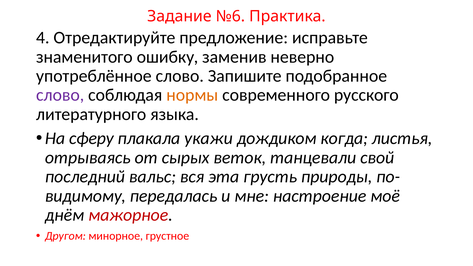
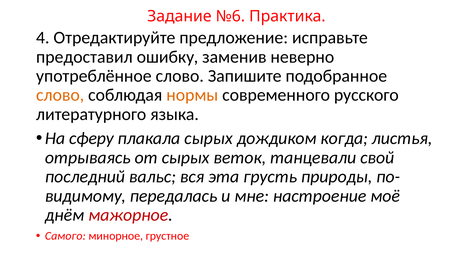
знаменитого: знаменитого -> предоставил (84, 57)
слово colour: purple -> orange (60, 95)
плакала укажи: укажи -> сырых (208, 138)
Другом: Другом -> Самого (65, 236)
